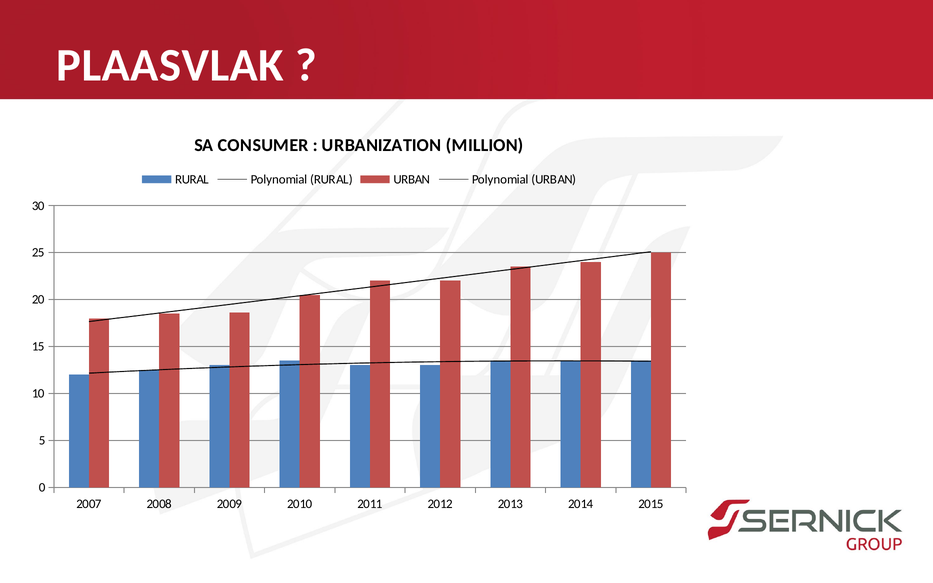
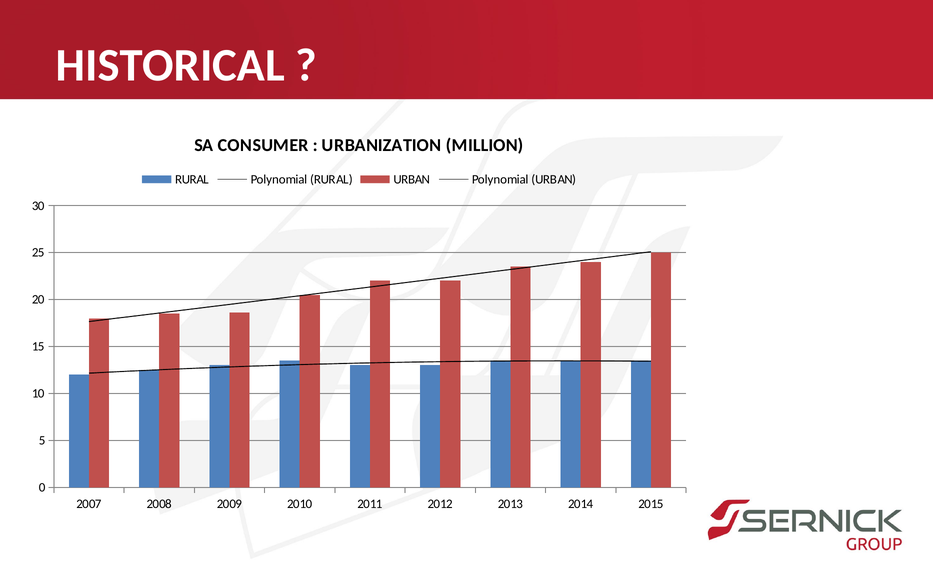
PLAASVLAK: PLAASVLAK -> HISTORICAL (170, 65)
